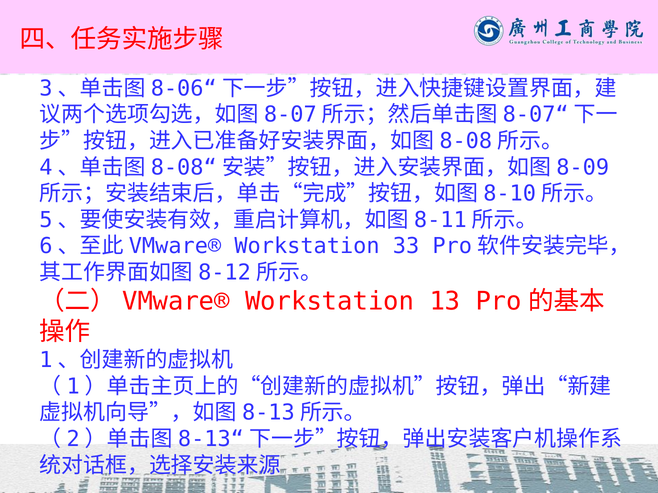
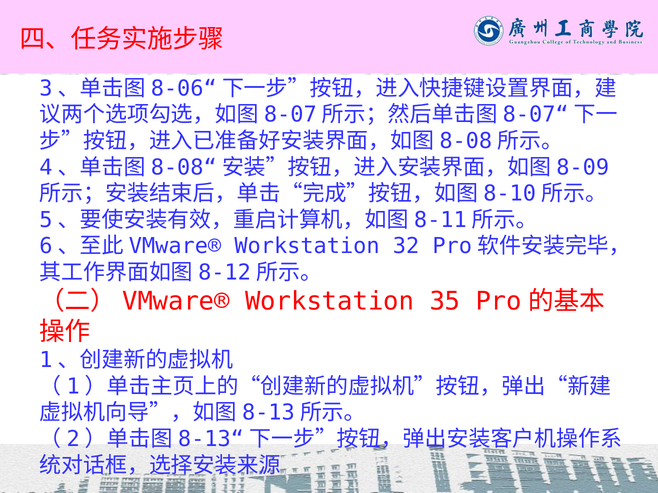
33: 33 -> 32 (406, 246)
13: 13 -> 35 (445, 301)
